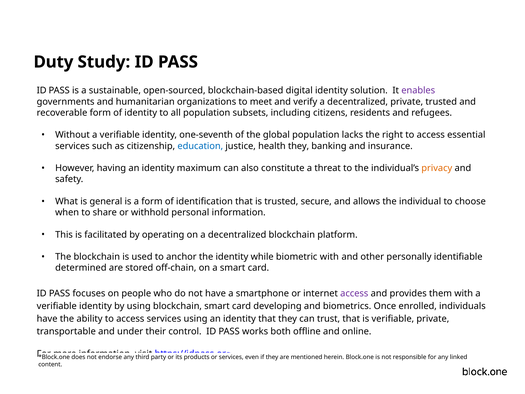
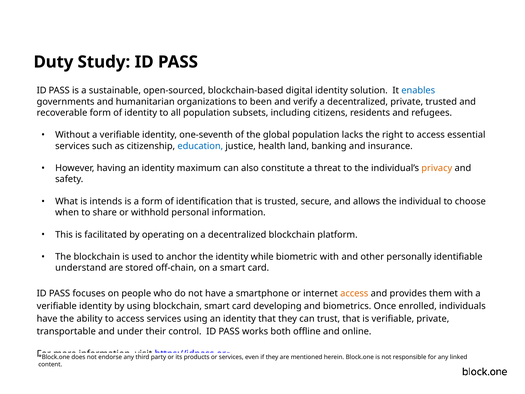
enables colour: purple -> blue (418, 91)
meet: meet -> been (261, 102)
health they: they -> land (299, 146)
general: general -> intends (106, 201)
determined: determined -> understand (81, 268)
access colour: purple -> orange (354, 293)
